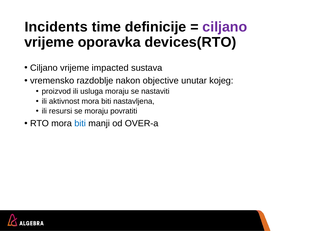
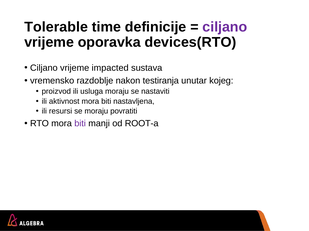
Incidents: Incidents -> Tolerable (56, 27)
objective: objective -> testiranja (161, 81)
biti colour: blue -> purple (80, 124)
OVER-a: OVER-a -> ROOT-a (142, 124)
